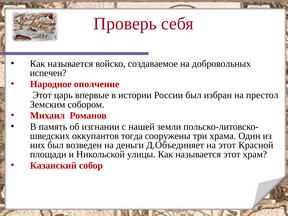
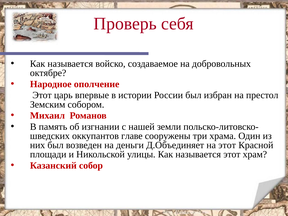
испечен: испечен -> октябре (48, 73)
тогда: тогда -> главе (132, 136)
